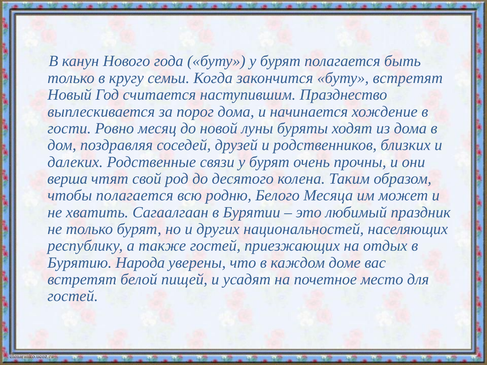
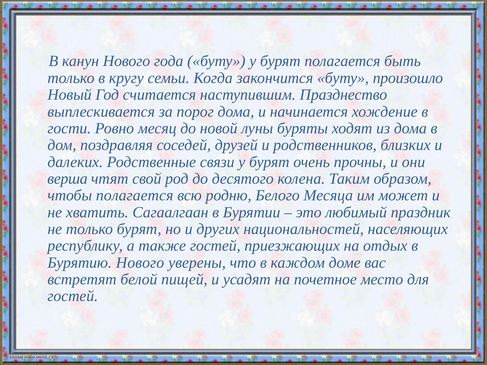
буту встретят: встретят -> произошло (408, 78)
Бурятию Народа: Народа -> Нового (140, 263)
